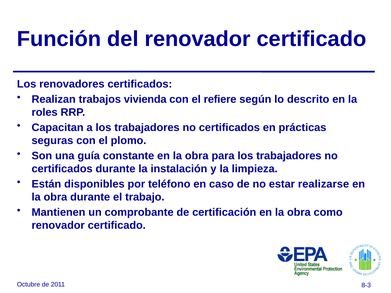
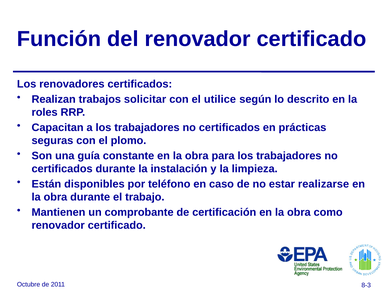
vivienda: vivienda -> solicitar (145, 99)
refiere: refiere -> utilice (220, 99)
